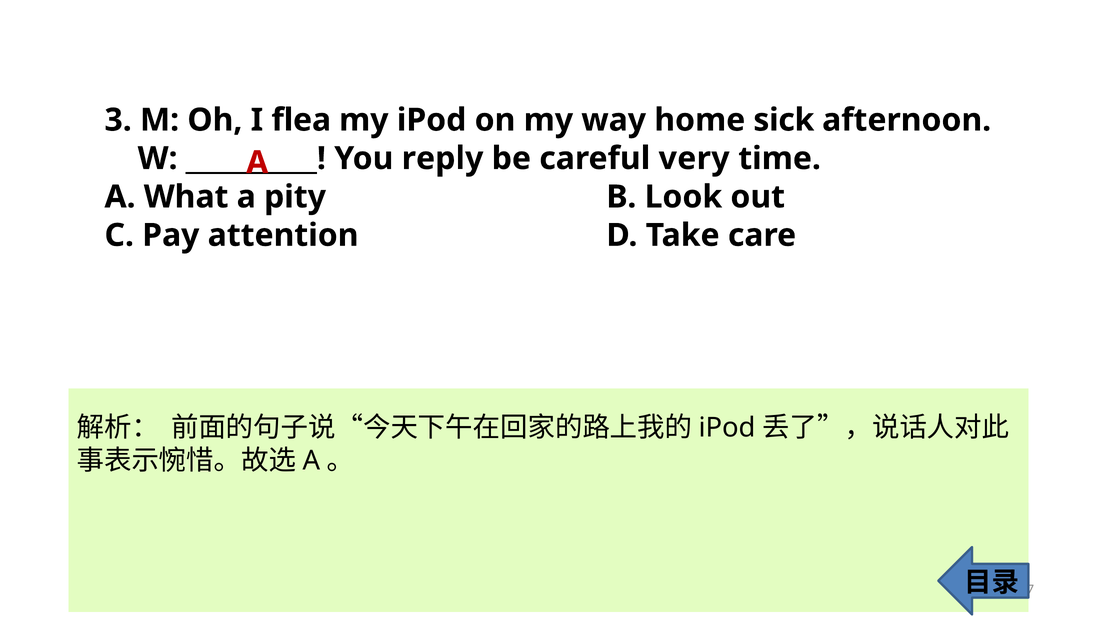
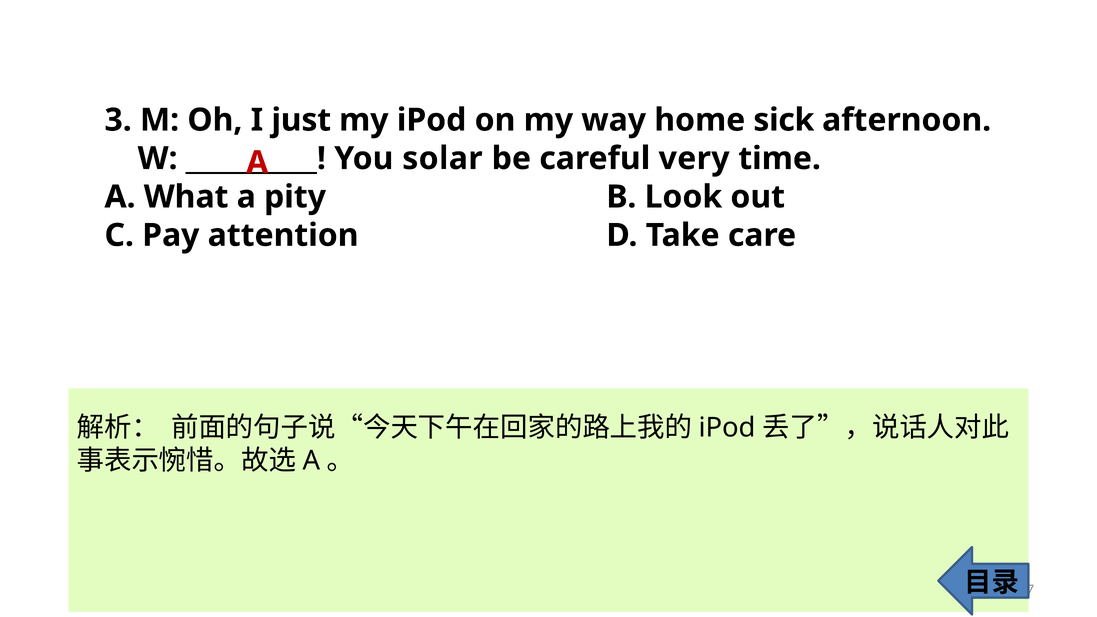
flea: flea -> just (301, 120)
reply: reply -> solar (442, 158)
